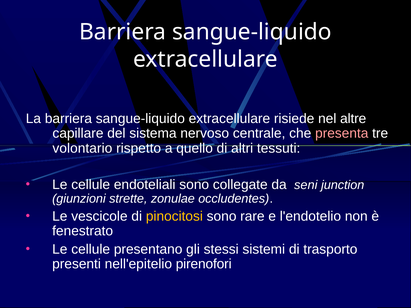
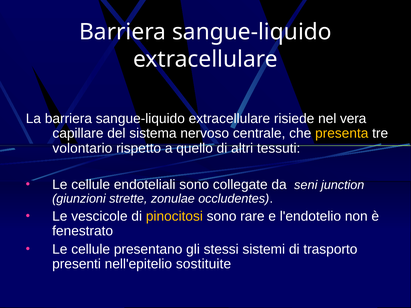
altre: altre -> vera (353, 119)
presenta colour: pink -> yellow (342, 133)
pirenofori: pirenofori -> sostituite (204, 264)
